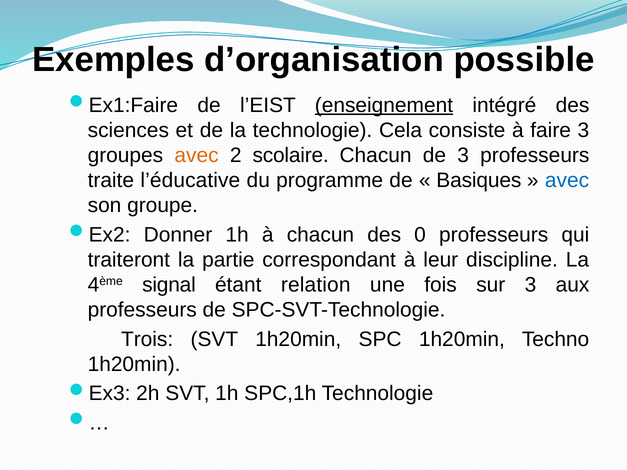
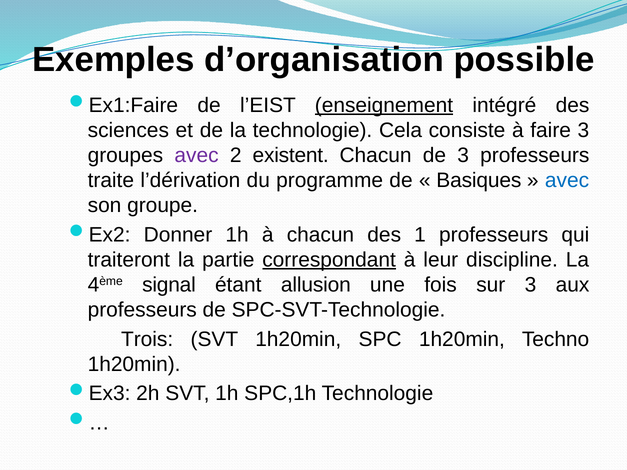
avec colour: orange -> purple (197, 155)
scolaire: scolaire -> existent (291, 155)
l’éducative: l’éducative -> l’dérivation (190, 181)
0: 0 -> 1 (420, 235)
correspondant underline: none -> present (329, 260)
relation: relation -> allusion (316, 285)
